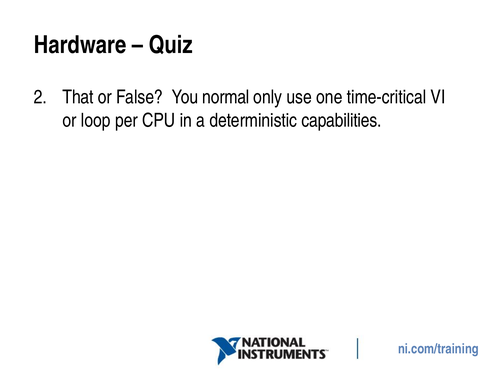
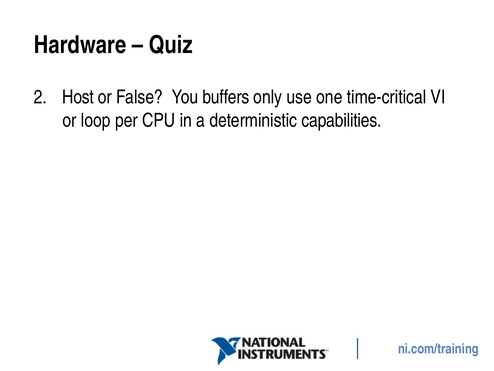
That: That -> Host (78, 97)
normal: normal -> buffers (226, 97)
